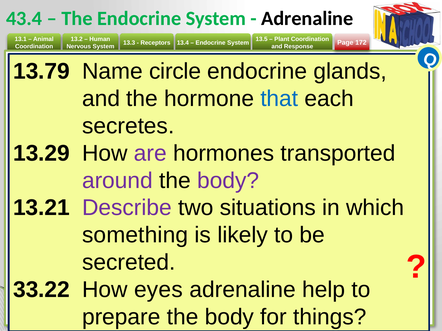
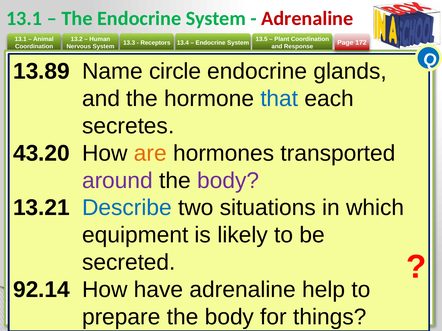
43.4: 43.4 -> 13.1 (24, 19)
Adrenaline colour: black -> red (307, 19)
13.79: 13.79 -> 13.89 (41, 71)
13.29: 13.29 -> 43.20 (41, 153)
are colour: purple -> orange (150, 153)
Describe colour: purple -> blue (127, 208)
something: something -> equipment (135, 235)
33.22: 33.22 -> 92.14 (41, 290)
eyes: eyes -> have (159, 290)
